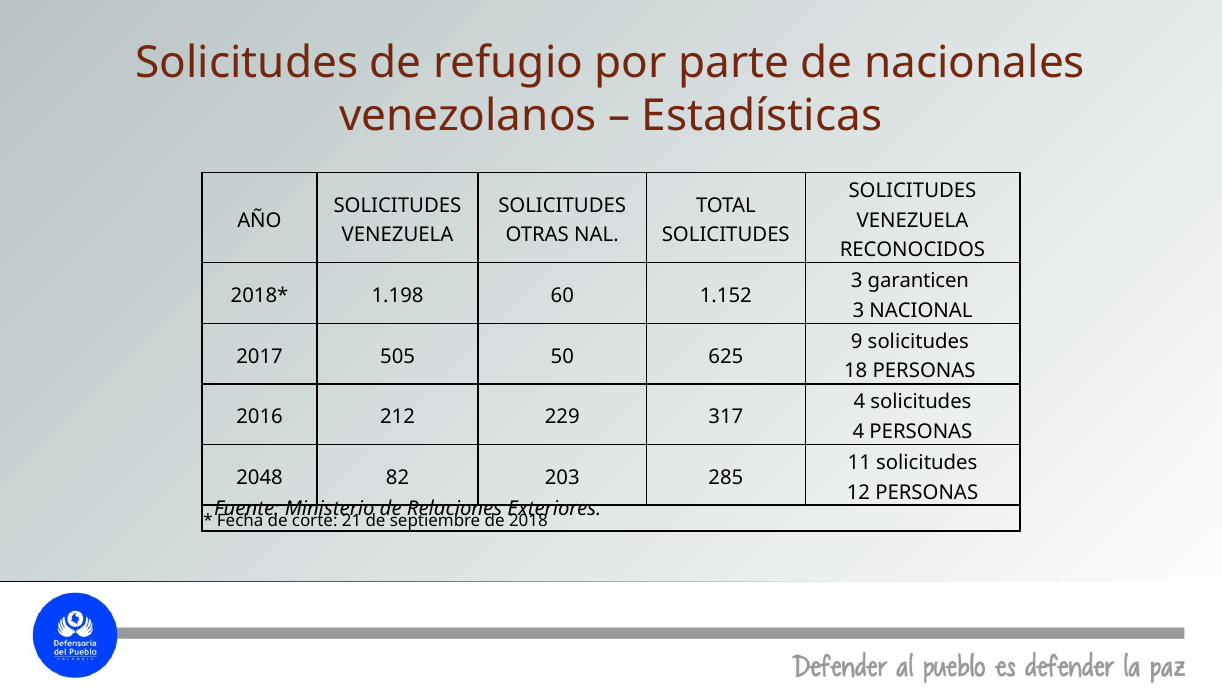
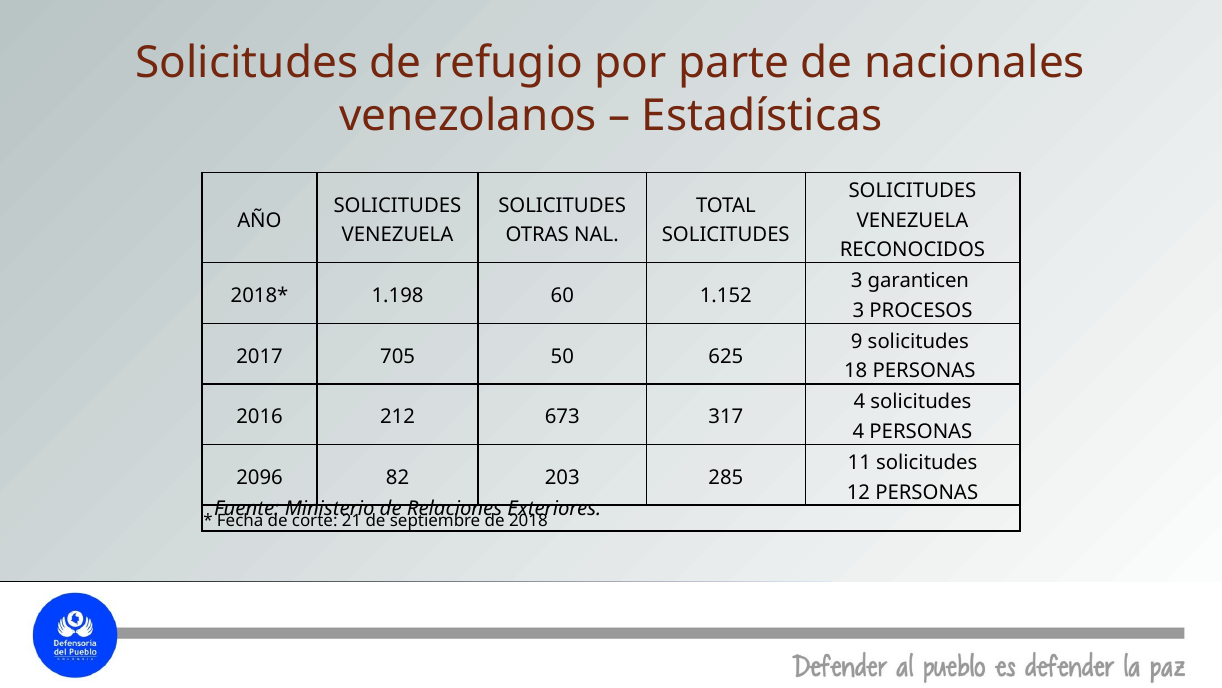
NACIONAL: NACIONAL -> PROCESOS (921, 310)
505: 505 -> 705 (398, 356)
229: 229 -> 673 (562, 417)
2048: 2048 -> 2096 (260, 477)
